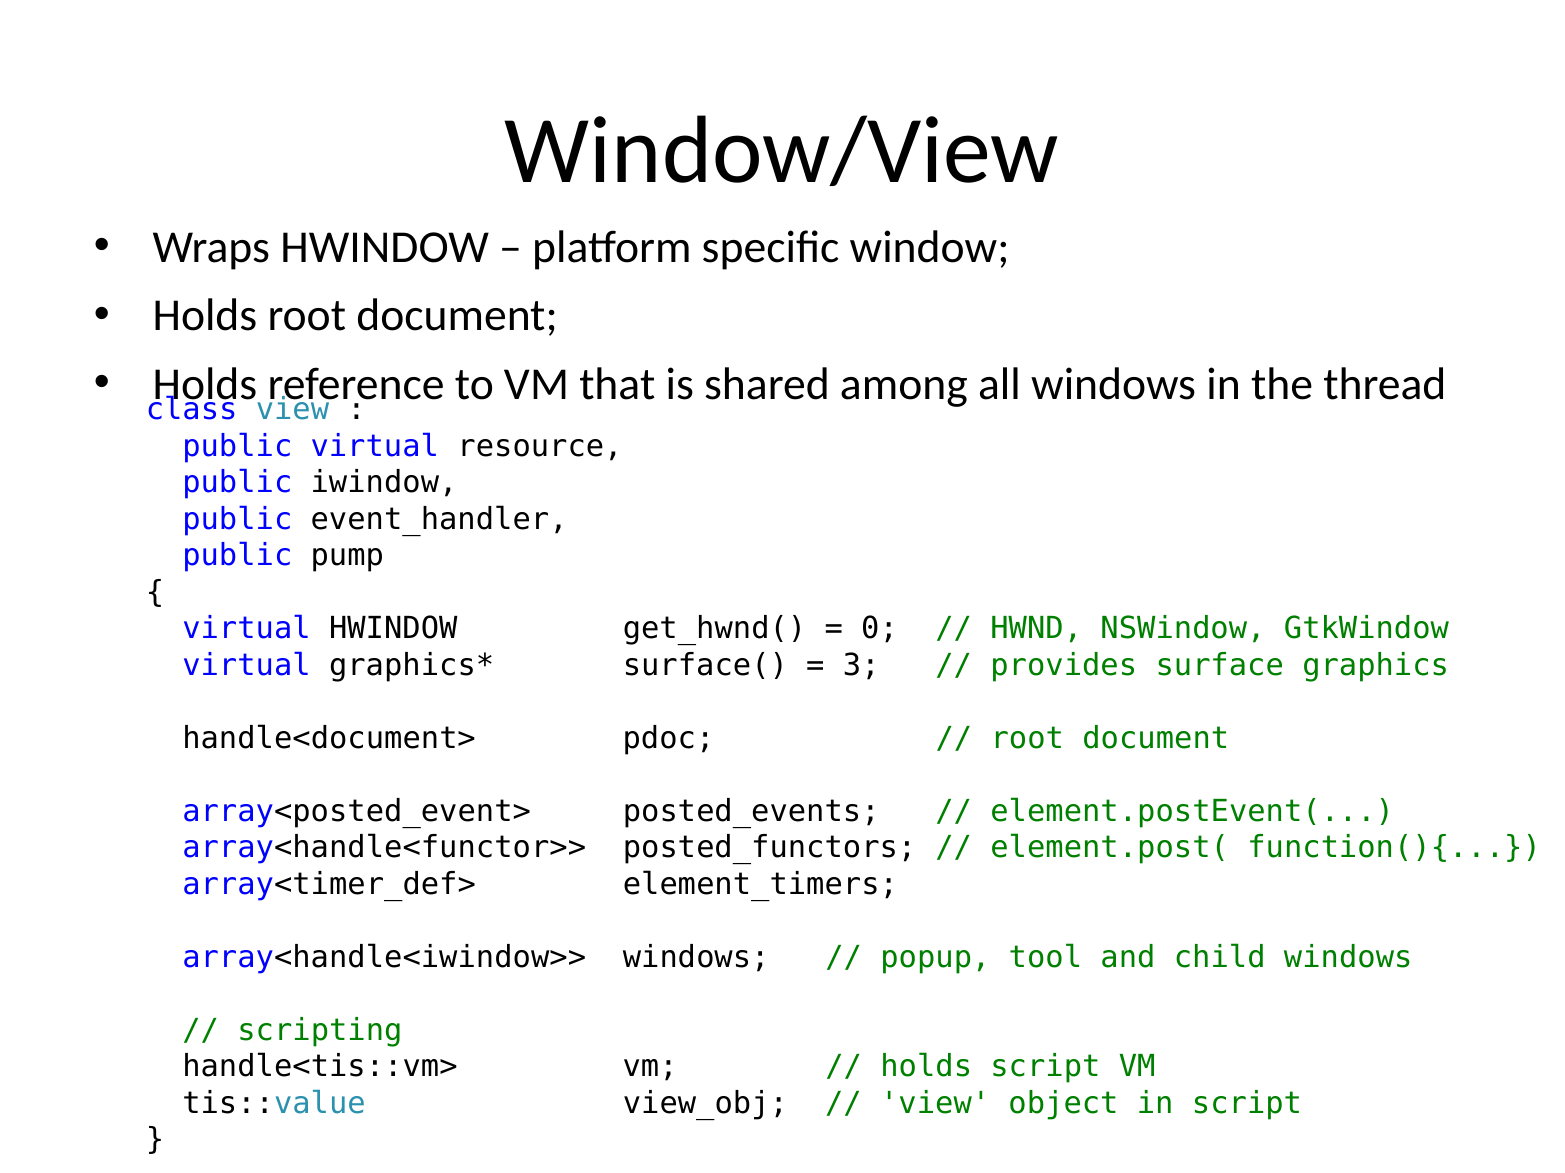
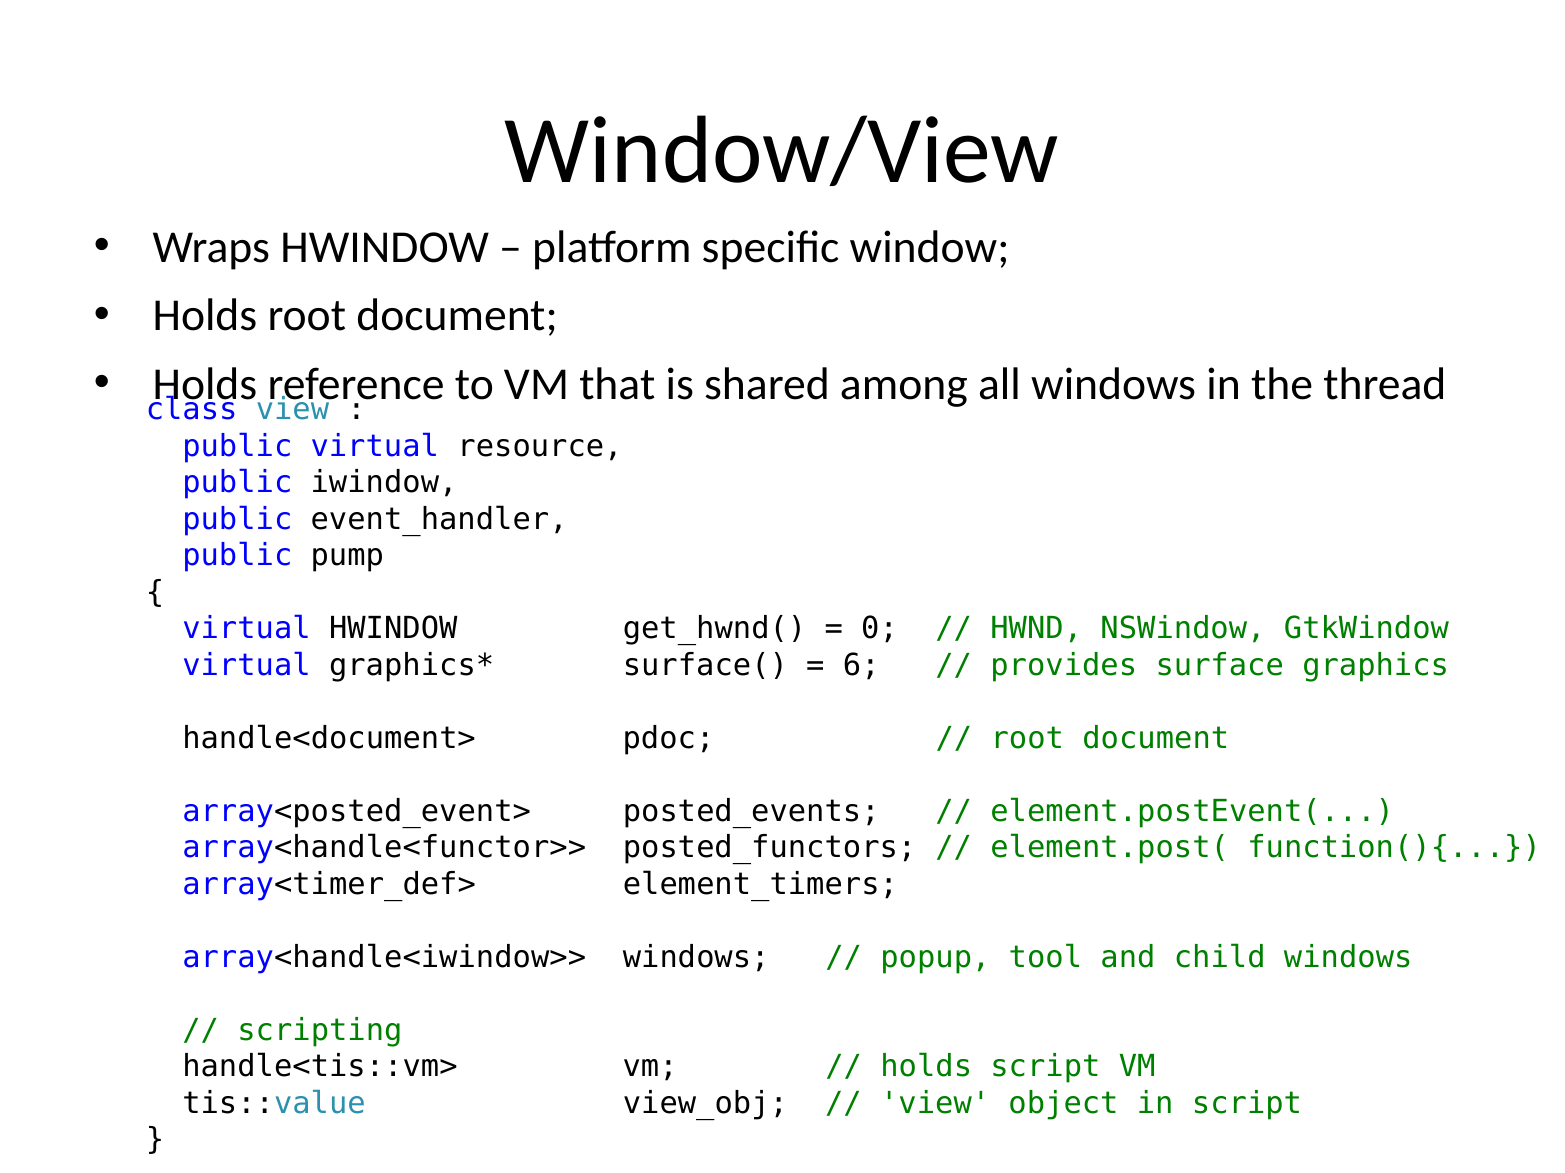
3: 3 -> 6 (861, 666)
